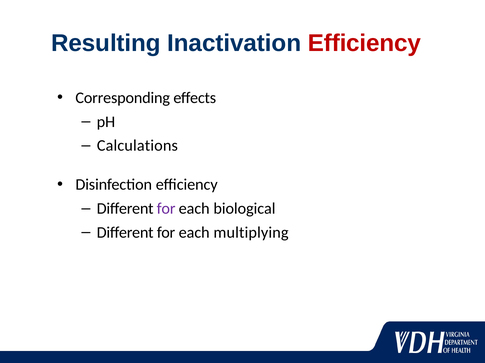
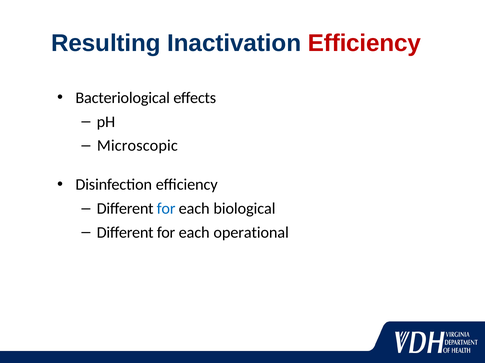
Corresponding: Corresponding -> Bacteriological (123, 98)
Calculations: Calculations -> Microscopic (137, 146)
for colour: purple -> blue (166, 209)
multiplying: multiplying -> operational (251, 233)
